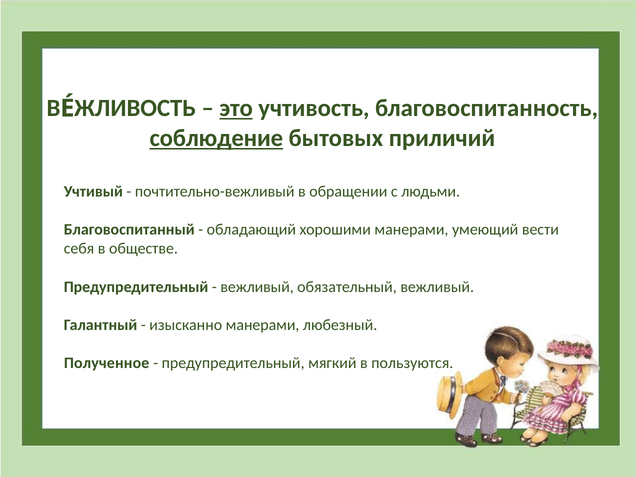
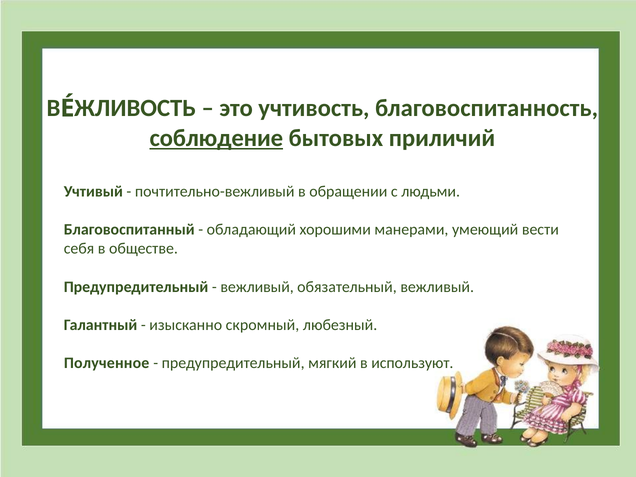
это underline: present -> none (236, 108)
изысканно манерами: манерами -> скромный (263, 325)
пользуются: пользуются -> используют (412, 363)
